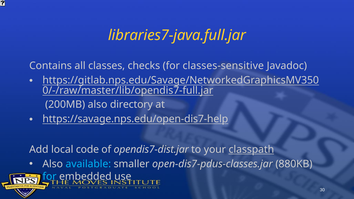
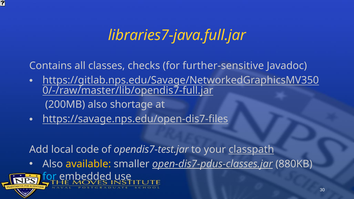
classes-sensitive: classes-sensitive -> further-sensitive (223, 66)
directory: directory -> shortage (131, 105)
https://savage.nps.edu/open-dis7-help: https://savage.nps.edu/open-dis7-help -> https://savage.nps.edu/open-dis7-files (135, 119)
opendis7-dist.jar: opendis7-dist.jar -> opendis7-test.jar (151, 150)
available colour: light blue -> yellow (88, 164)
open-dis7-pdus-classes.jar underline: none -> present (212, 164)
